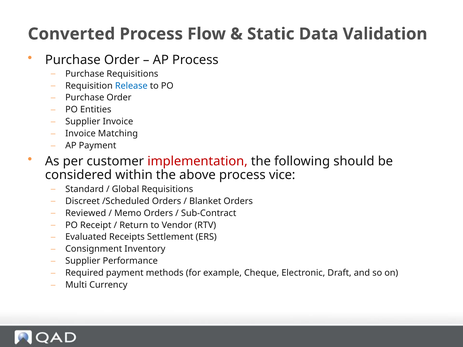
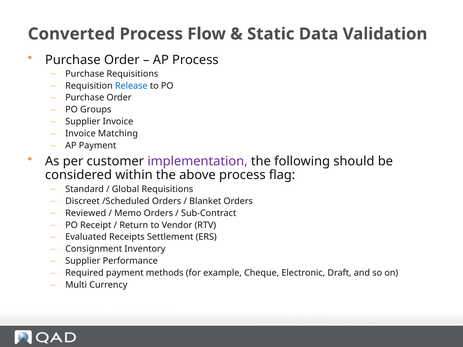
Entities: Entities -> Groups (96, 110)
implementation colour: red -> purple (197, 161)
vice: vice -> flag (282, 175)
